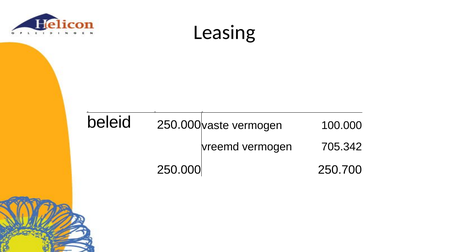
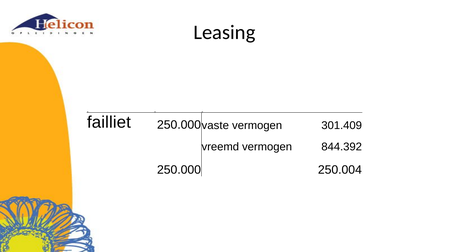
beleid: beleid -> failliet (109, 123)
100.000: 100.000 -> 301.409 (342, 126)
705.342: 705.342 -> 844.392 (342, 147)
250.700: 250.700 -> 250.004 (340, 170)
